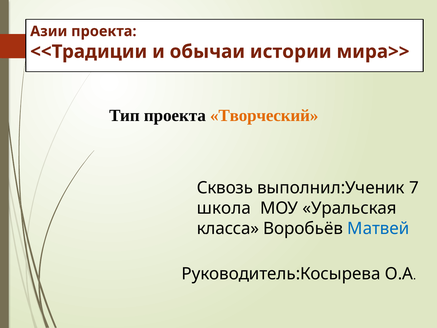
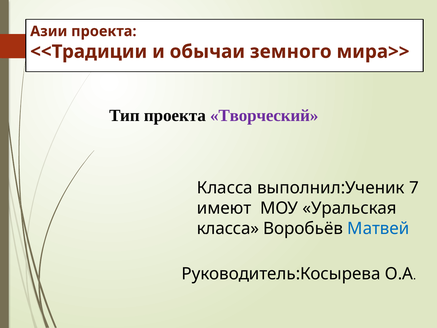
истории: истории -> земного (291, 52)
Творческий colour: orange -> purple (264, 115)
Сквозь: Сквозь -> Класса (225, 188)
школа: школа -> имеют (224, 208)
